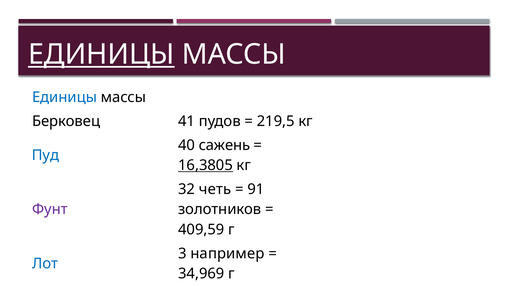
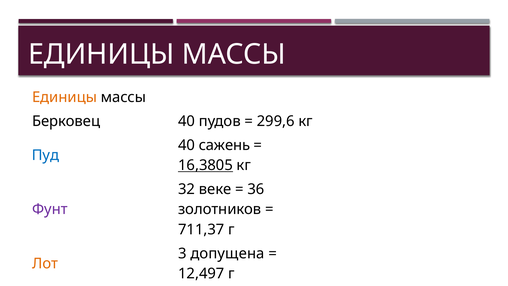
ЕДИНИЦЫ underline: present -> none (101, 54)
Единицы colour: blue -> orange (65, 97)
Берковец 41: 41 -> 40 (187, 121)
219,5: 219,5 -> 299,6 (276, 121)
четь: четь -> веке (215, 189)
91: 91 -> 36 (256, 189)
409,59: 409,59 -> 711,37 (201, 229)
например: например -> допущена (227, 253)
Лот colour: blue -> orange (45, 263)
34,969: 34,969 -> 12,497 (201, 273)
